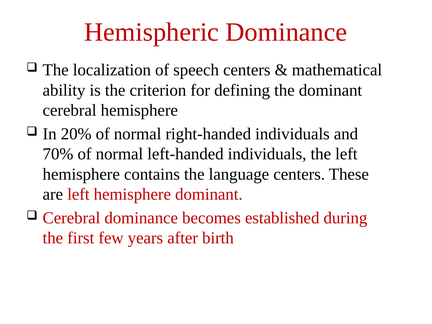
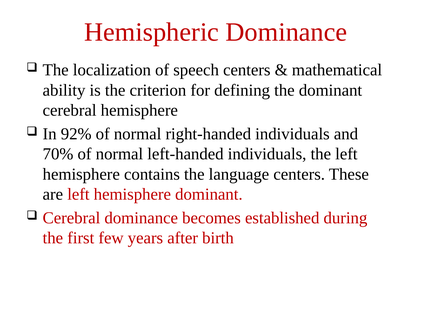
20%: 20% -> 92% (76, 134)
